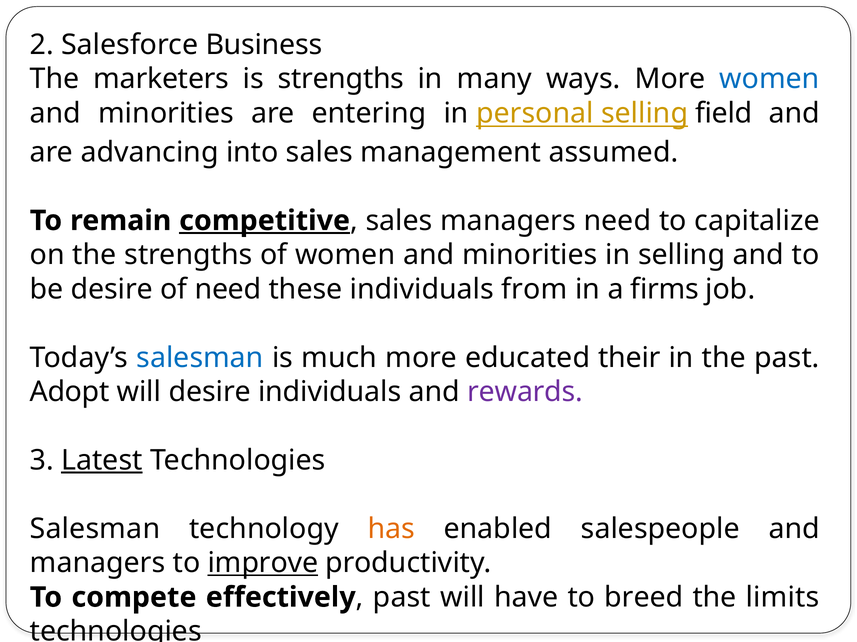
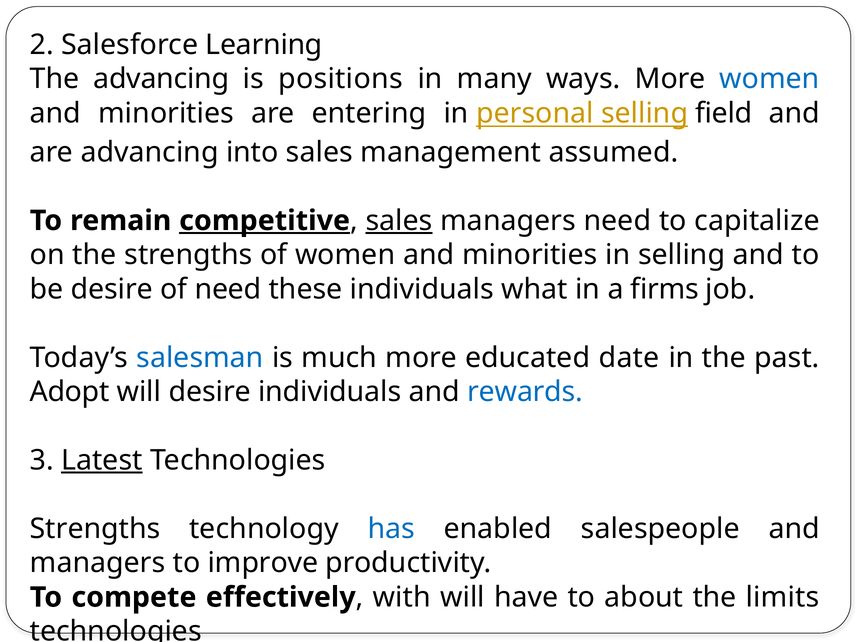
Business: Business -> Learning (264, 45)
The marketers: marketers -> advancing (161, 79)
is strengths: strengths -> positions (341, 79)
sales underline: none -> present (399, 221)
from: from -> what (535, 289)
their: their -> date (629, 358)
rewards colour: purple -> blue (525, 392)
Salesman: Salesman -> Strengths (95, 529)
has colour: orange -> blue (391, 529)
improve underline: present -> none (263, 564)
past: past -> with (402, 598)
breed: breed -> about (644, 598)
